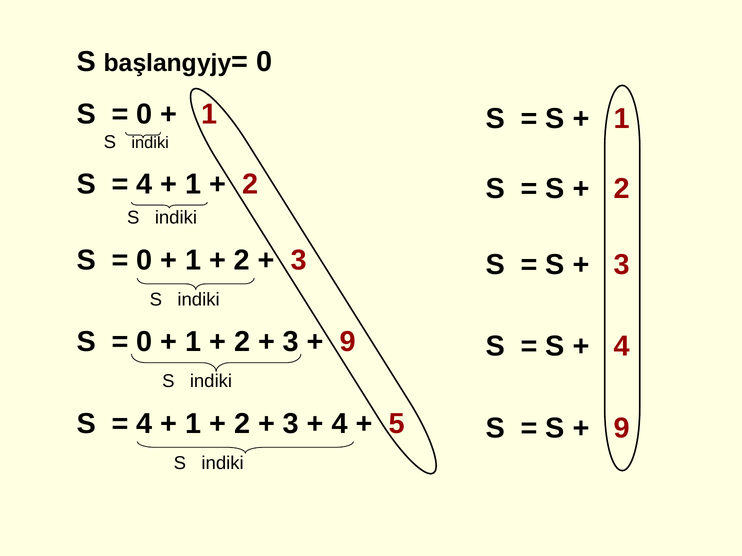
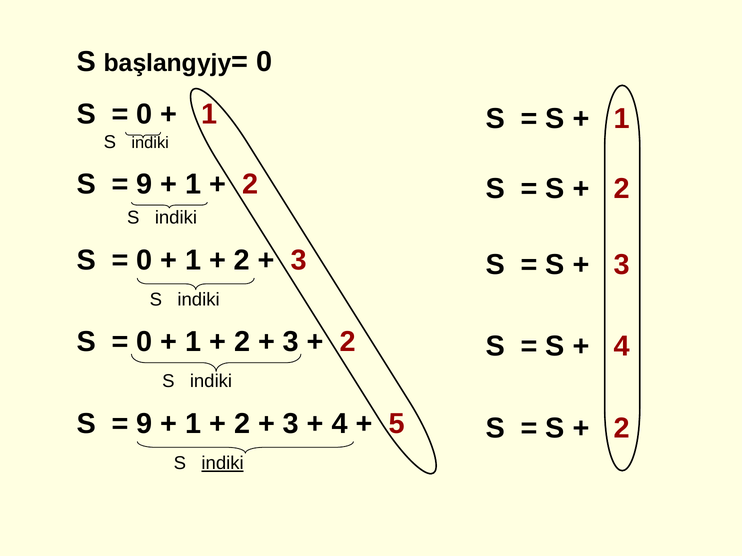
4: 4 -> 9 (144, 184)
9: 9 -> 2 (348, 342)
4: 4 -> 9 (144, 424)
9: 9 -> 2 (622, 428)
indiki underline: none -> present (223, 464)
